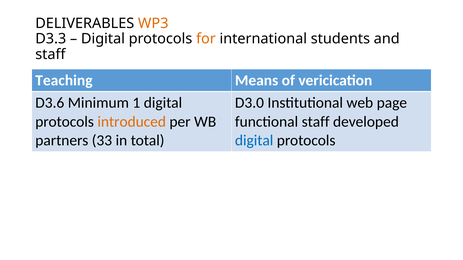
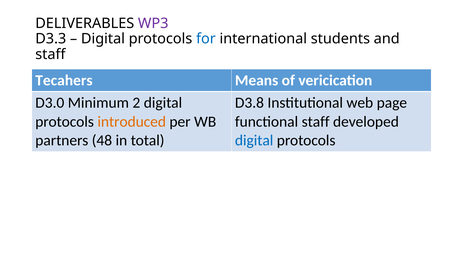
WP3 colour: orange -> purple (153, 23)
for colour: orange -> blue (206, 39)
Teaching: Teaching -> Tecahers (64, 81)
D3.6: D3.6 -> D3.0 (50, 103)
1: 1 -> 2 (136, 103)
D3.0: D3.0 -> D3.8 (249, 103)
33: 33 -> 48 (102, 141)
